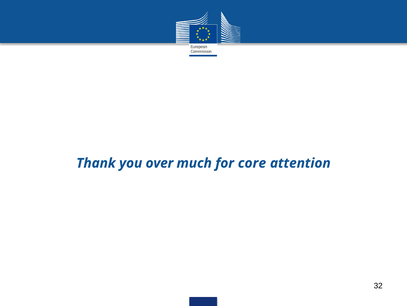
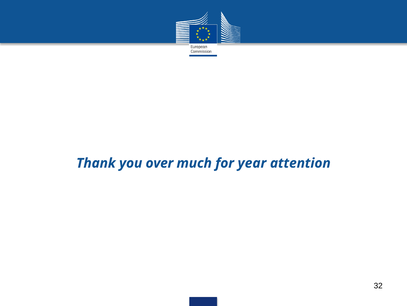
core: core -> year (252, 163)
